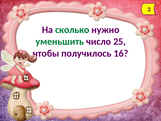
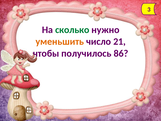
уменьшить colour: green -> orange (60, 42)
25: 25 -> 21 (120, 42)
16: 16 -> 86 (121, 53)
